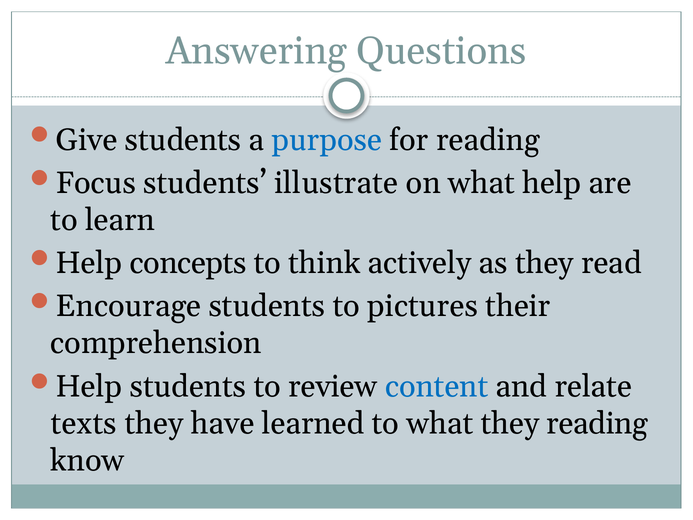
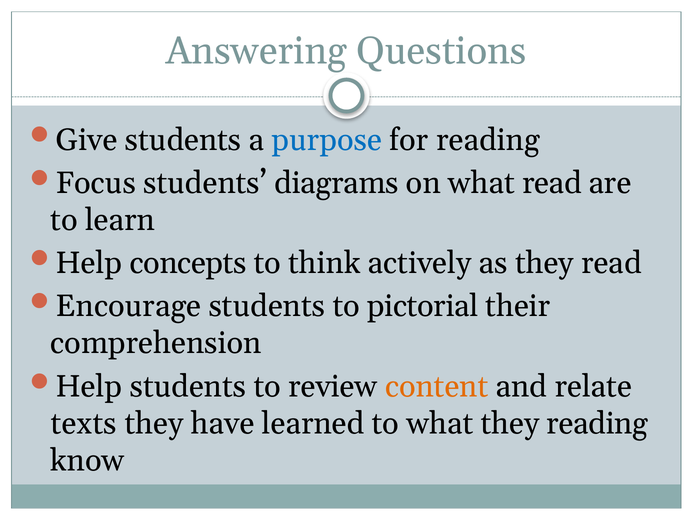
illustrate: illustrate -> diagrams (336, 183)
what help: help -> read (552, 183)
pictures: pictures -> pictorial (423, 306)
content colour: blue -> orange (437, 386)
